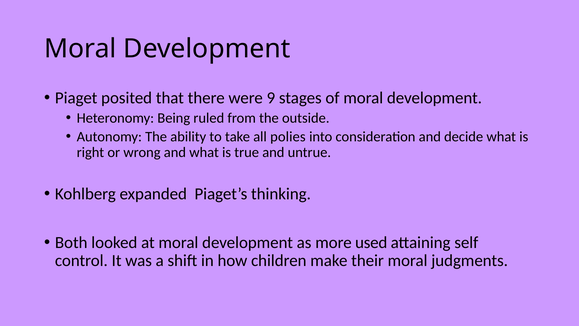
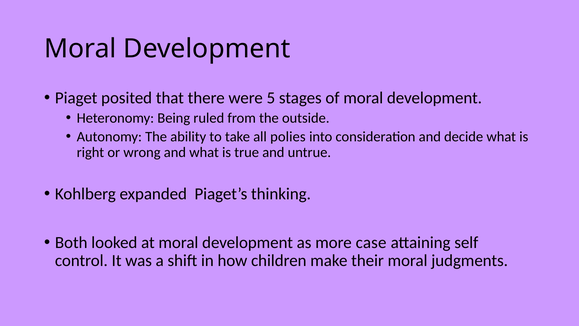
9: 9 -> 5 (271, 98)
used: used -> case (371, 242)
